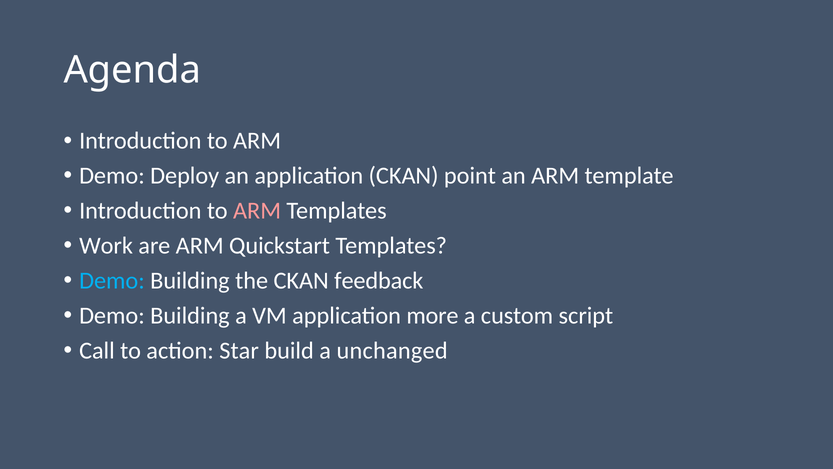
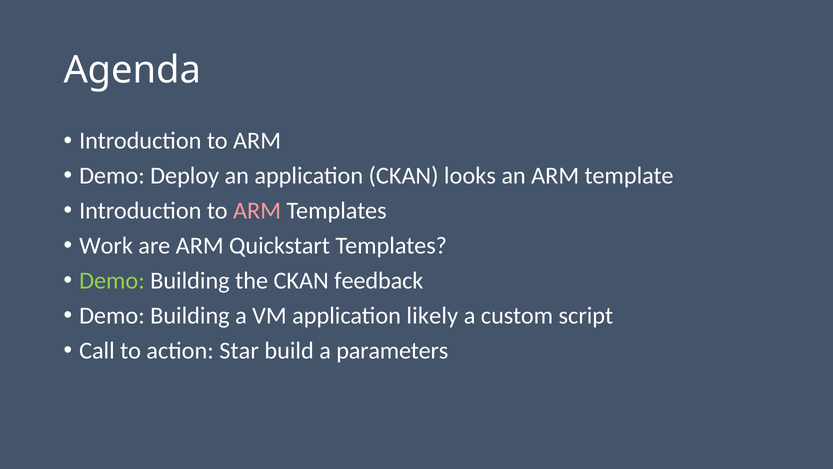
point: point -> looks (470, 176)
Demo colour: light blue -> light green (112, 281)
more: more -> likely (432, 315)
unchanged: unchanged -> parameters (392, 350)
